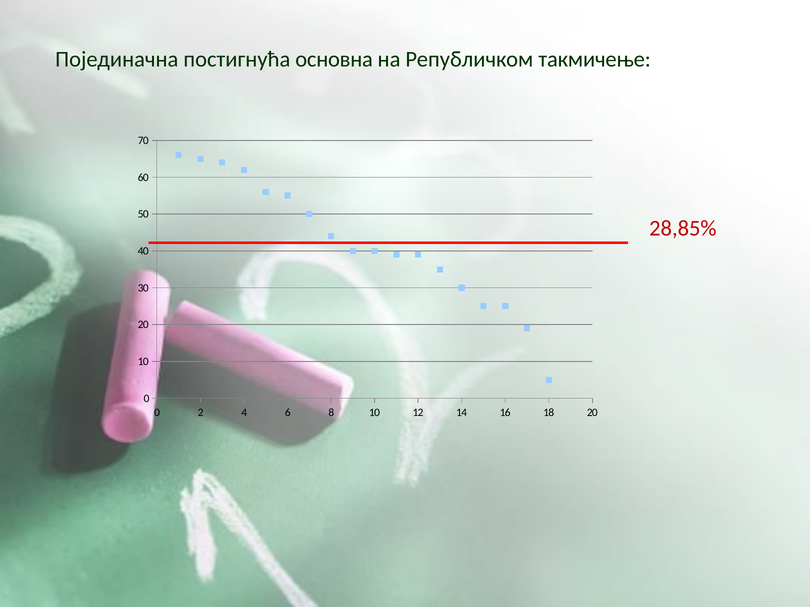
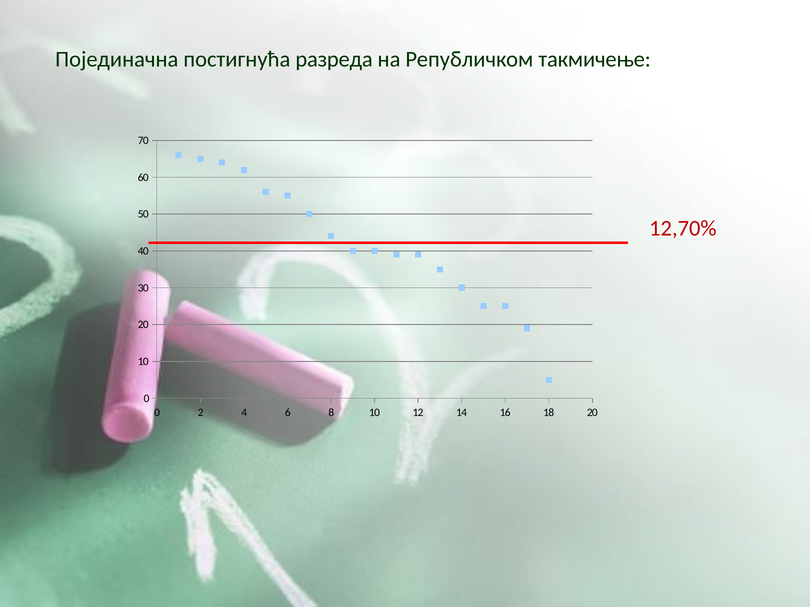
основна: основна -> разреда (334, 60)
28,85%: 28,85% -> 12,70% (683, 228)
